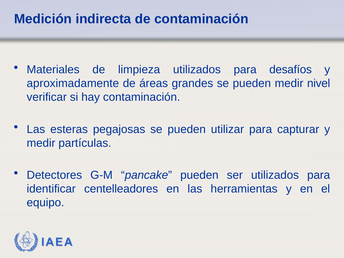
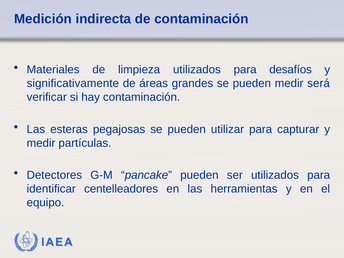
aproximadamente: aproximadamente -> significativamente (73, 83)
nivel: nivel -> será (319, 83)
